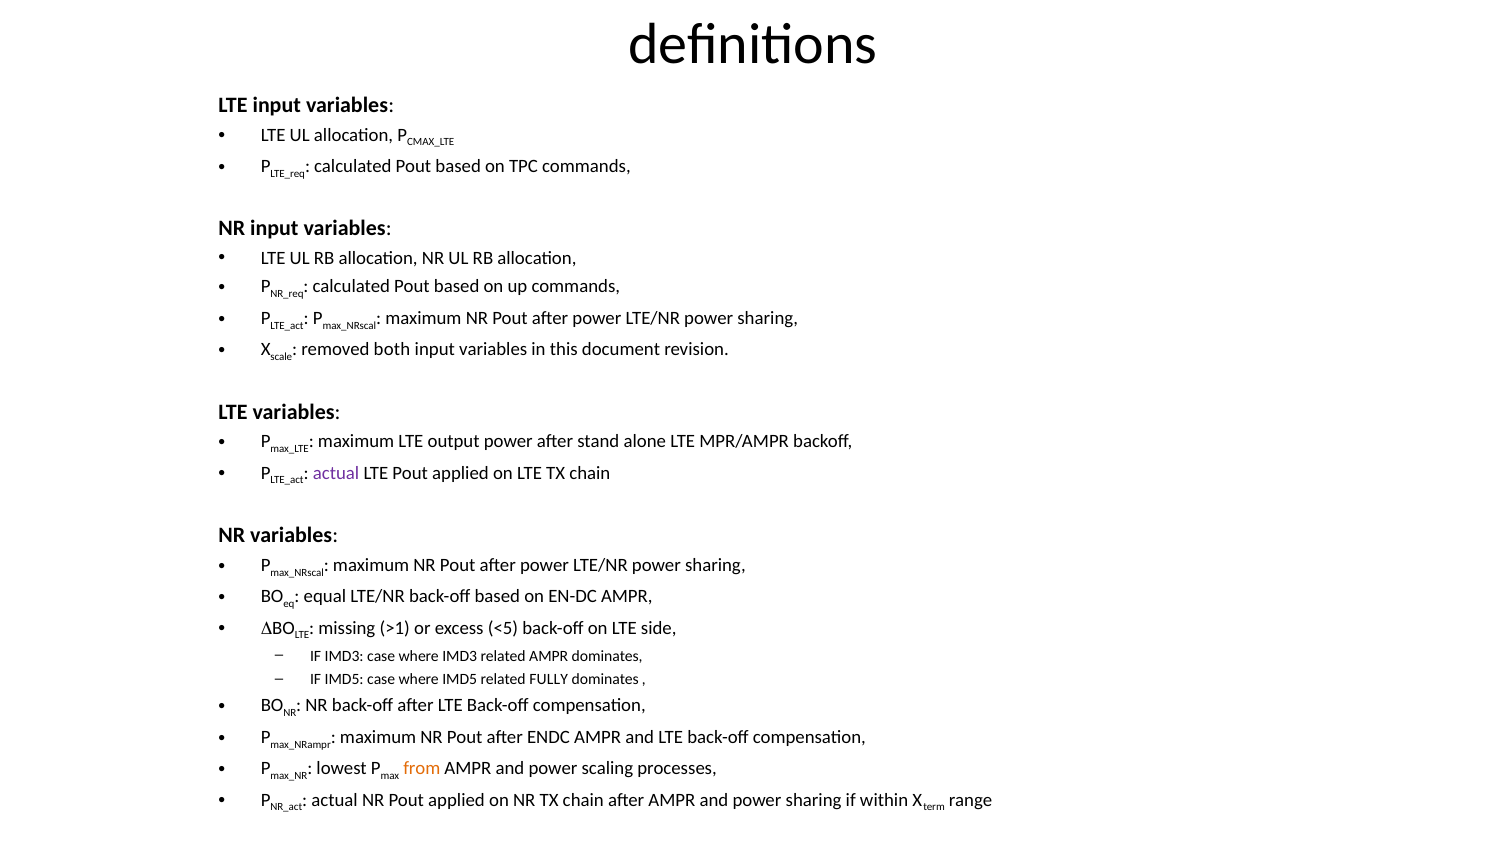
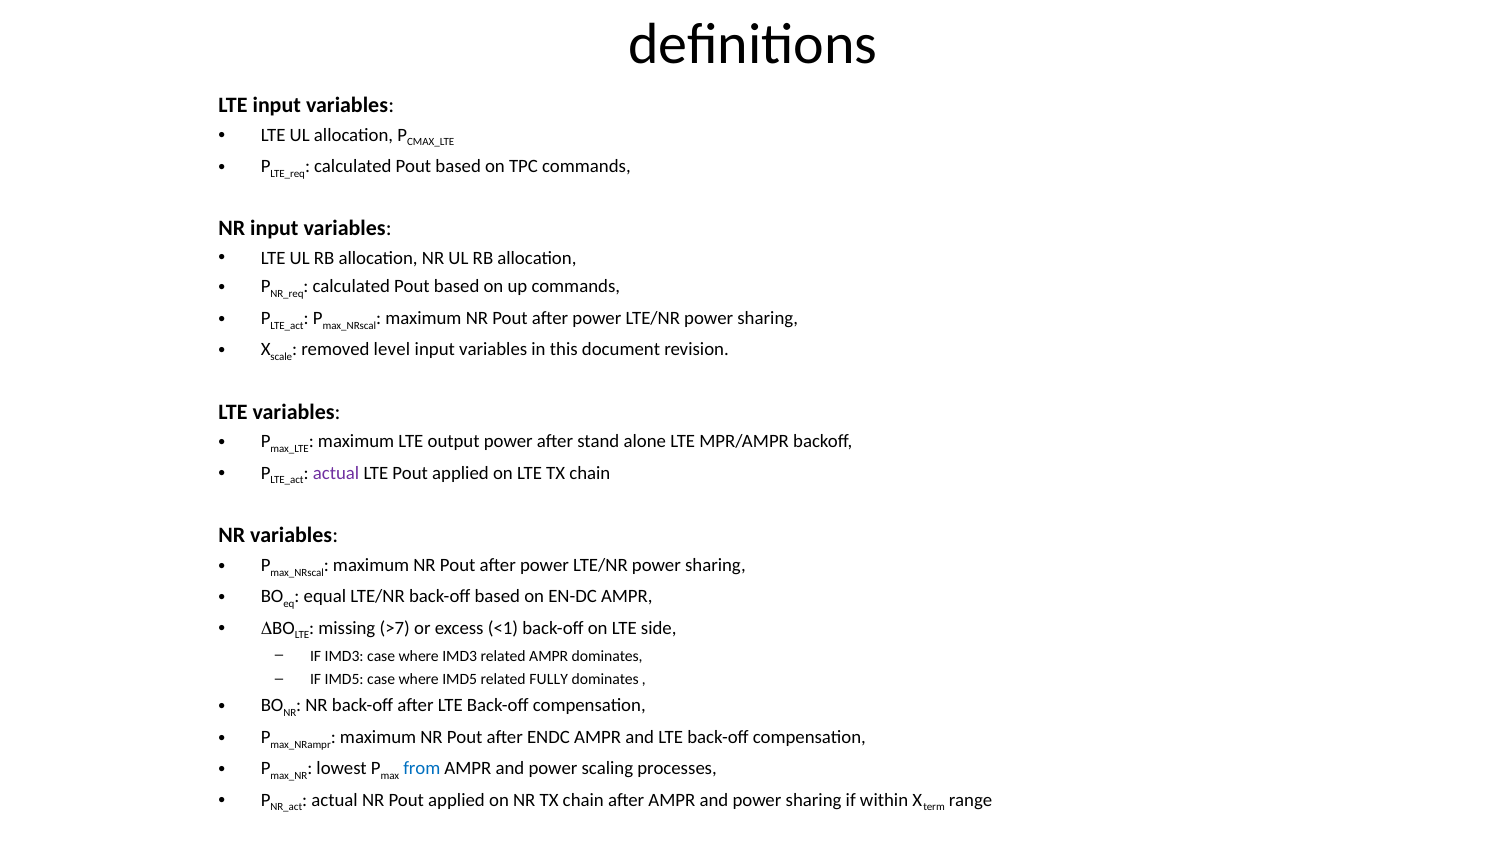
both: both -> level (392, 349)
>1: >1 -> >7 (395, 628)
<5: <5 -> <1 (503, 628)
from colour: orange -> blue (422, 769)
